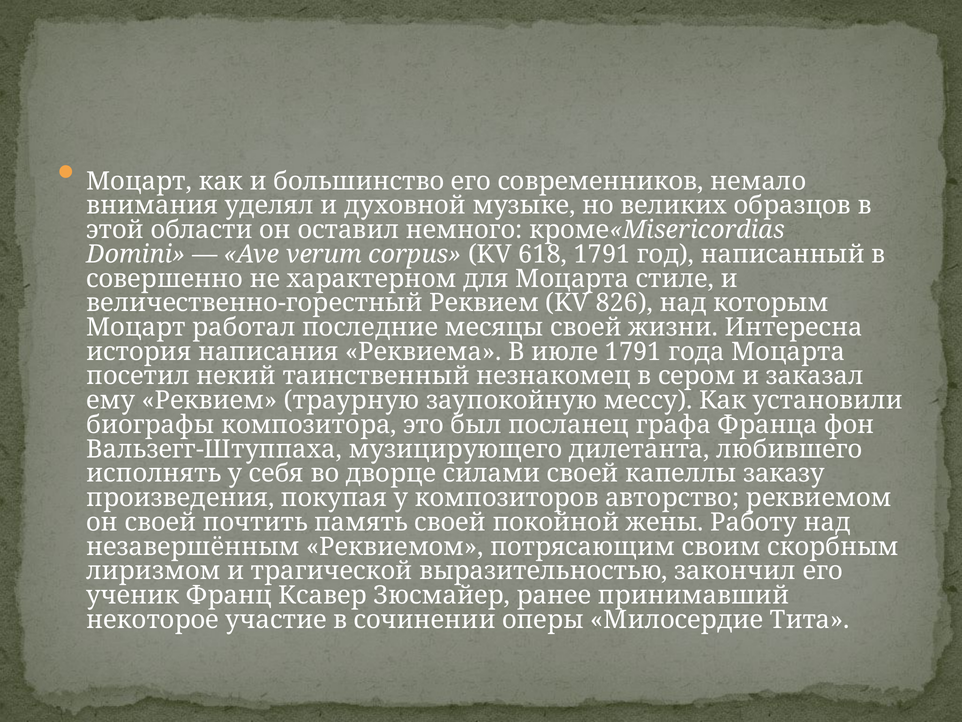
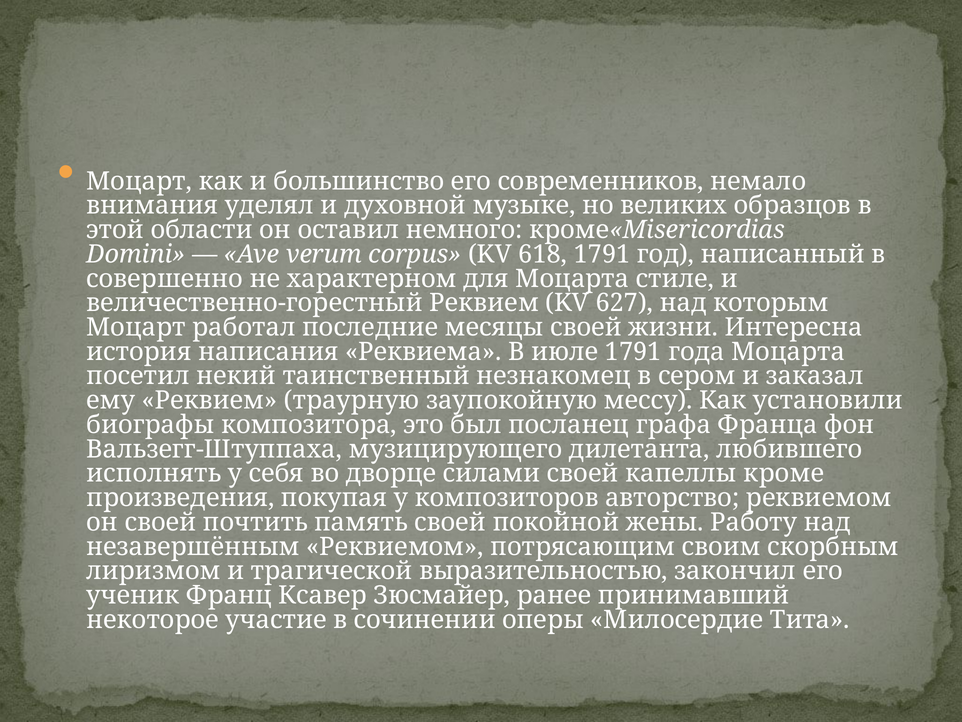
826: 826 -> 627 (624, 303)
заказу: заказу -> кроме (784, 473)
